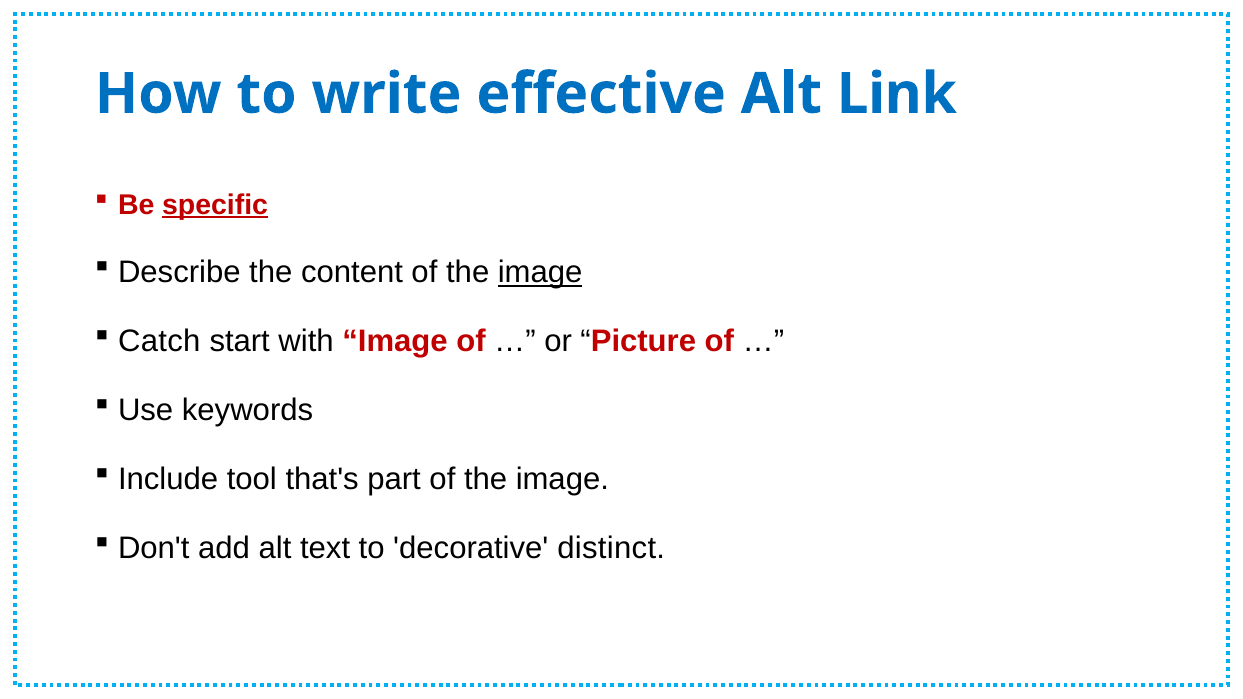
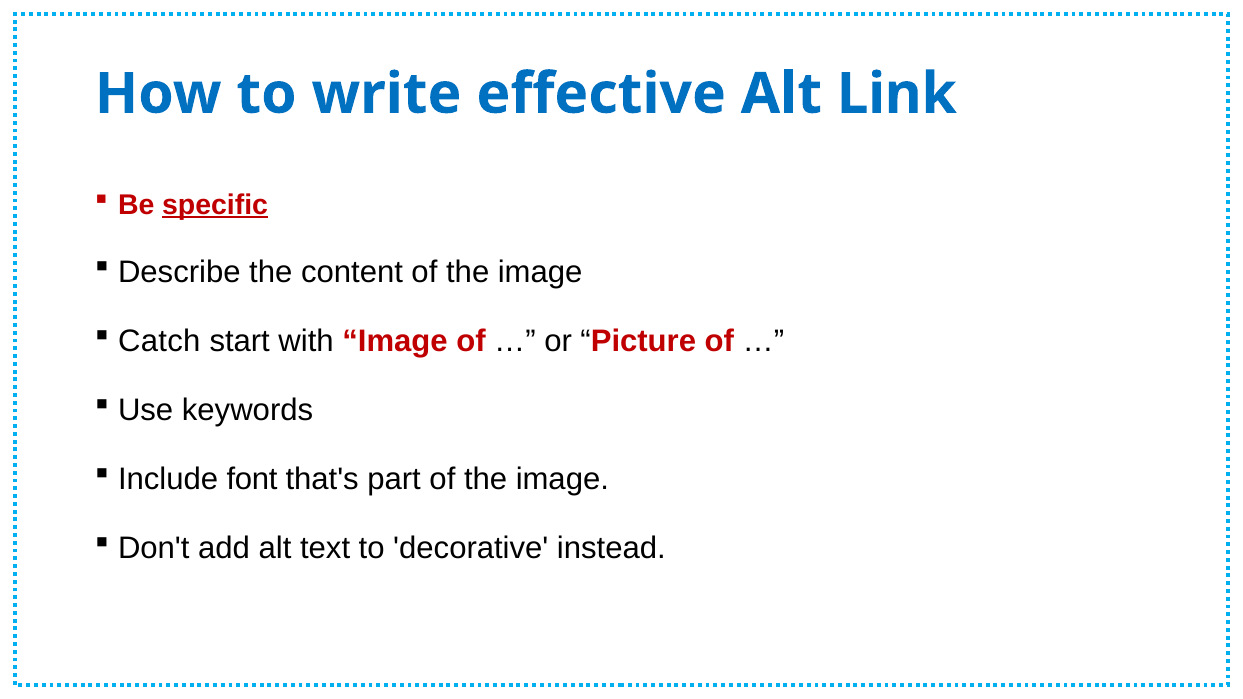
image underline: present -> none (540, 272)
tool: tool -> font (252, 479)
distinct: distinct -> instead (611, 548)
